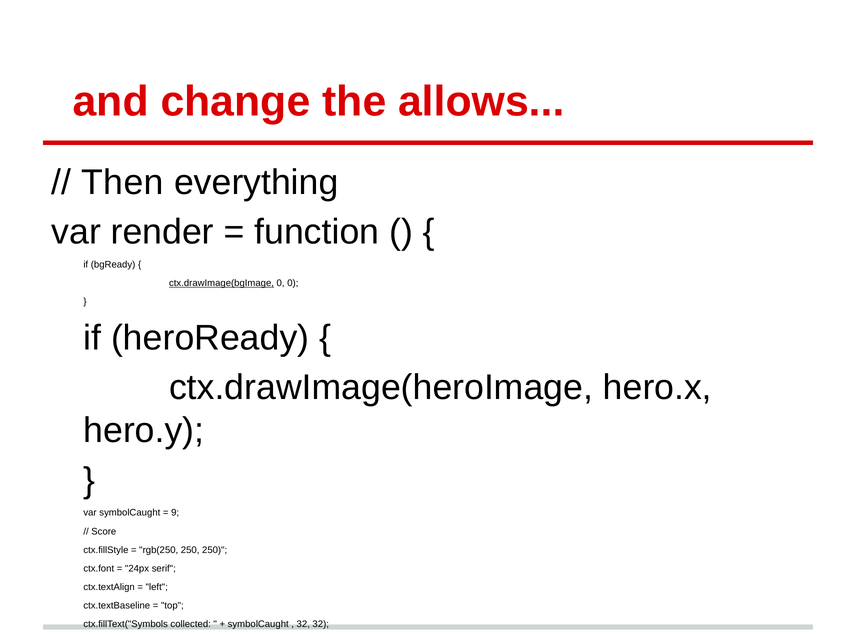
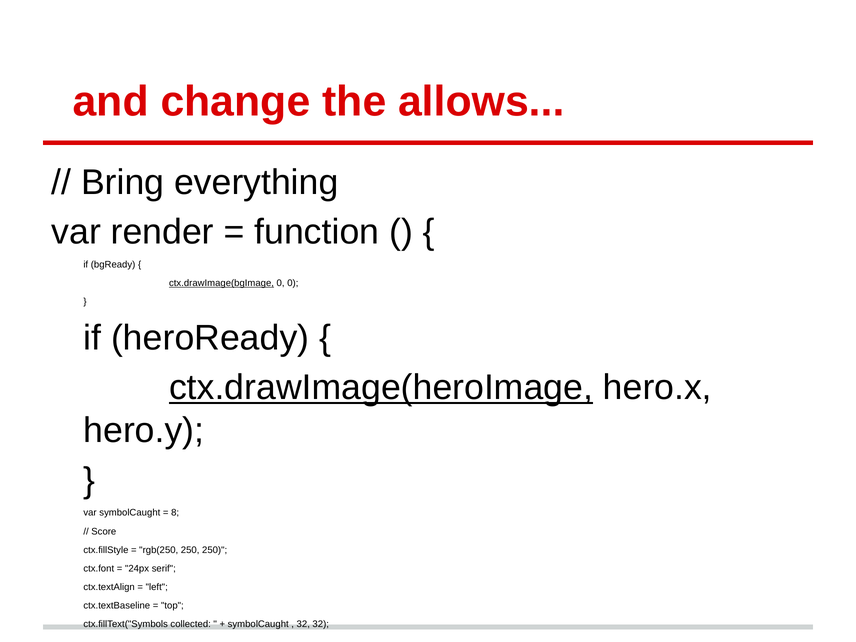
Then: Then -> Bring (123, 182)
ctx.drawImage(heroImage underline: none -> present (381, 388)
9: 9 -> 8 (175, 513)
